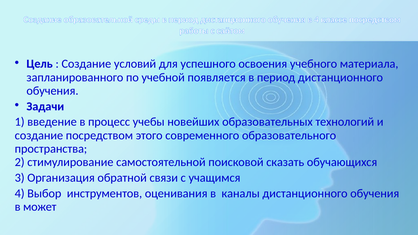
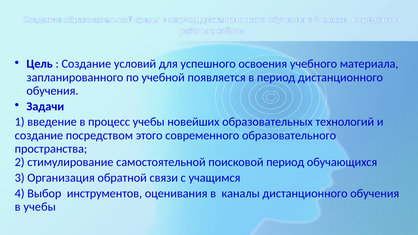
поисковой сказать: сказать -> период (285, 162)
в может: может -> учебы (40, 207)
